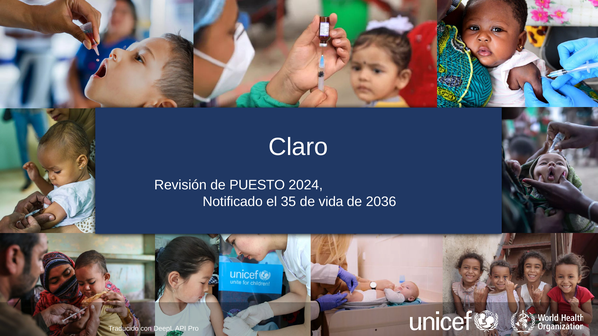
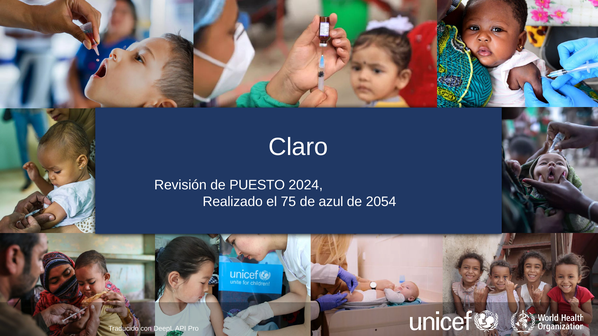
Notificado: Notificado -> Realizado (233, 202)
35: 35 -> 75 (288, 202)
vida: vida -> azul (331, 202)
2036: 2036 -> 2054 (381, 202)
